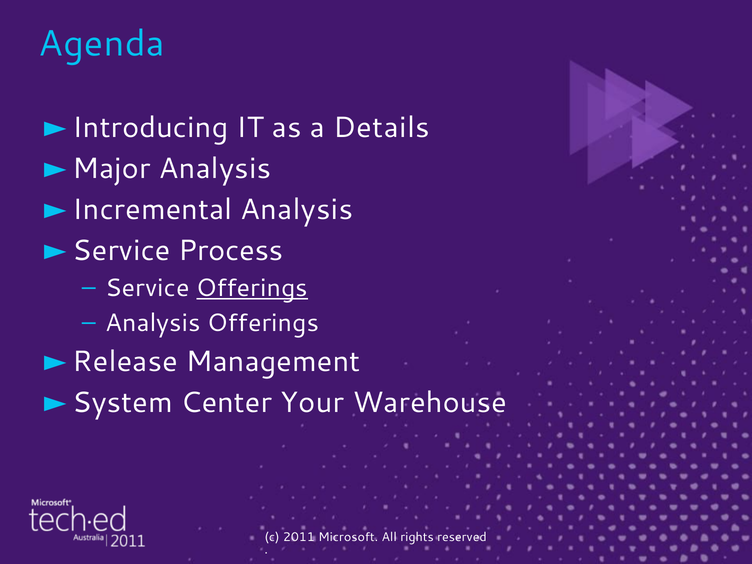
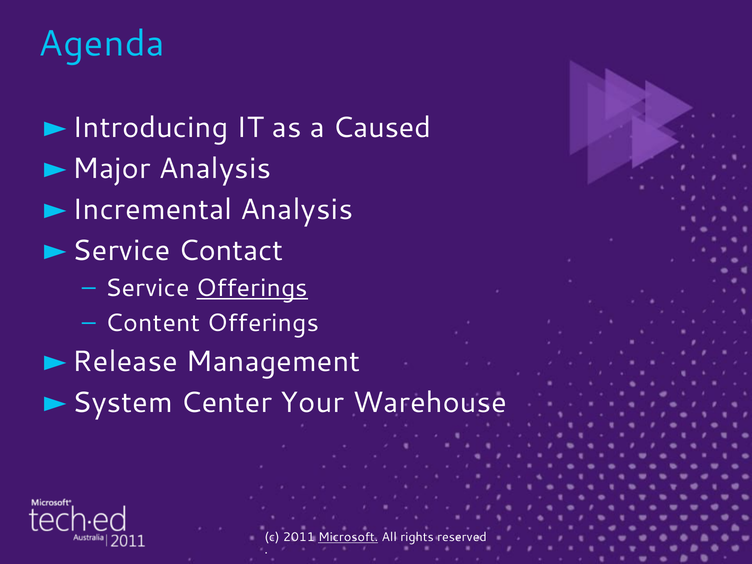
Details: Details -> Caused (382, 128)
Process: Process -> Contact (231, 251)
Analysis: Analysis -> Content (153, 323)
Microsoft underline: none -> present (348, 537)
